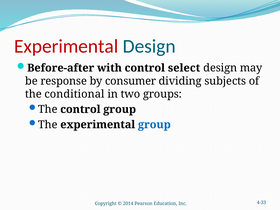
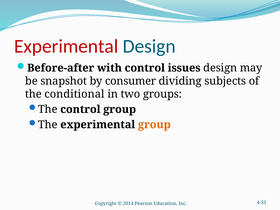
select: select -> issues (184, 68)
response: response -> snapshot (64, 81)
group colour: blue -> orange (154, 125)
